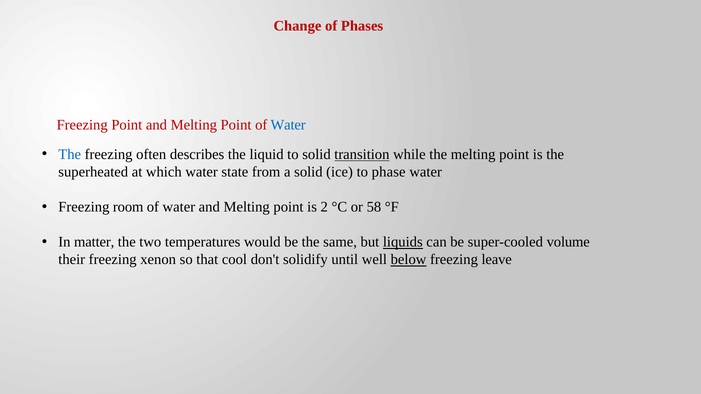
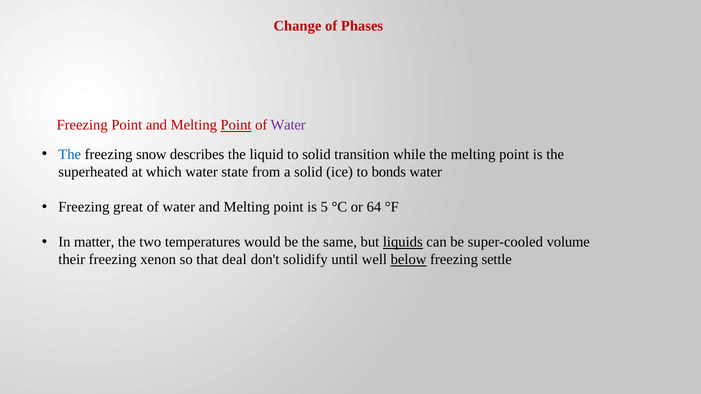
Point underline: none -> present (236, 125)
Water colour: blue -> purple (288, 125)
often: often -> snow (151, 155)
transition underline: present -> none (362, 155)
phase: phase -> bonds (389, 172)
room: room -> great (128, 207)
2: 2 -> 5 (324, 207)
58: 58 -> 64 (374, 207)
cool: cool -> deal (234, 260)
leave: leave -> settle (497, 260)
